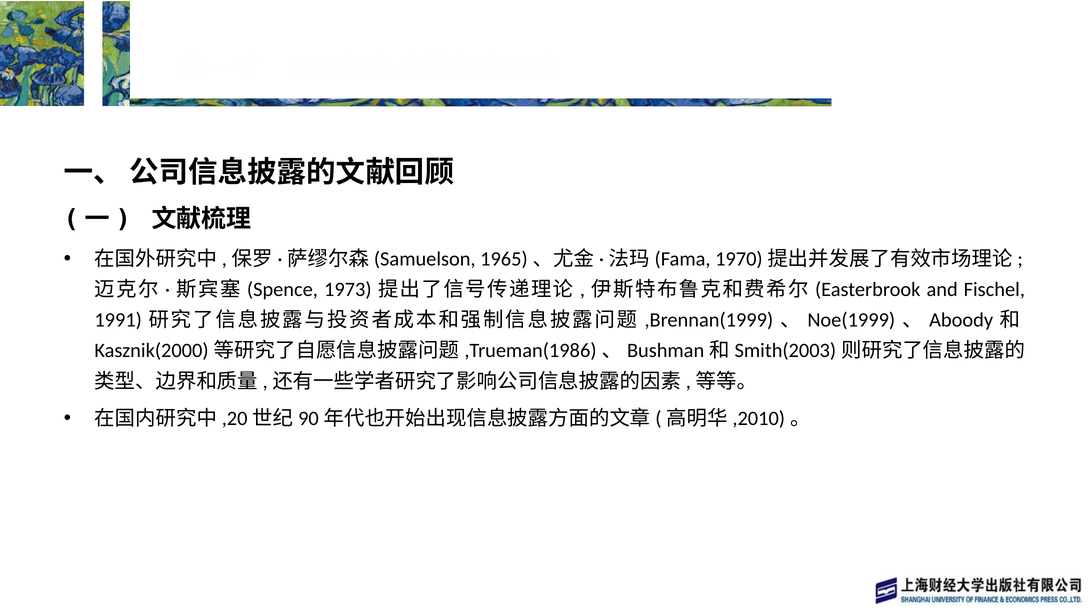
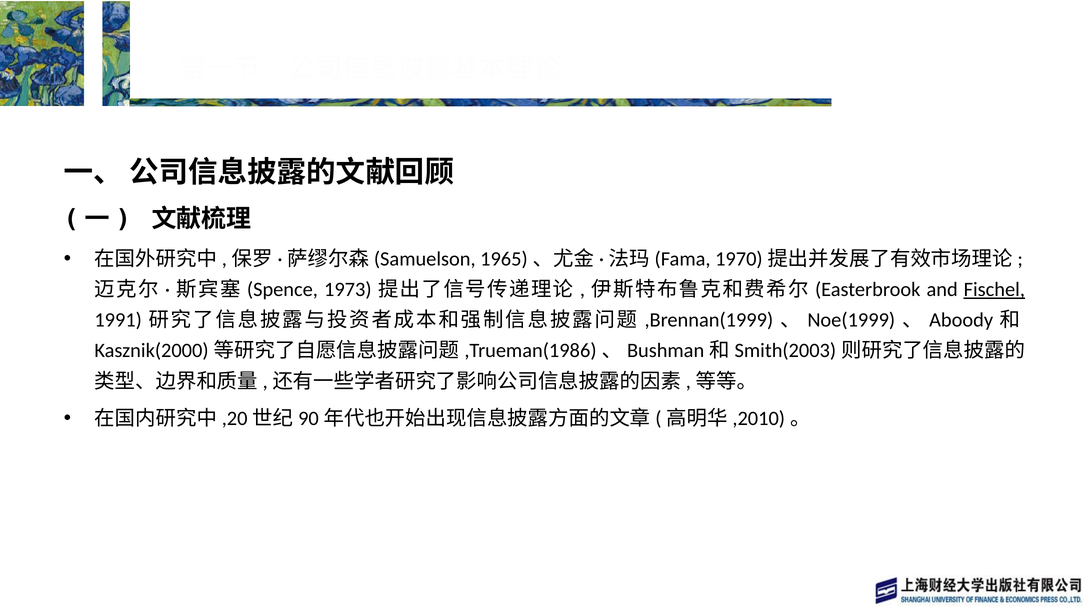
Fischel underline: none -> present (994, 290)
